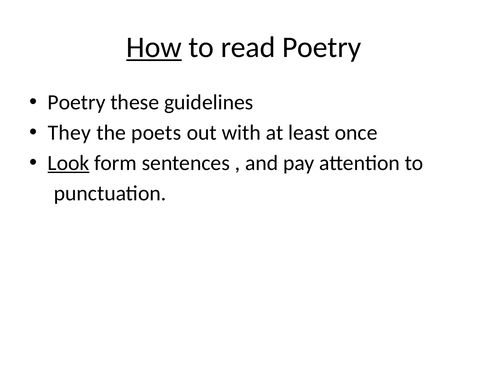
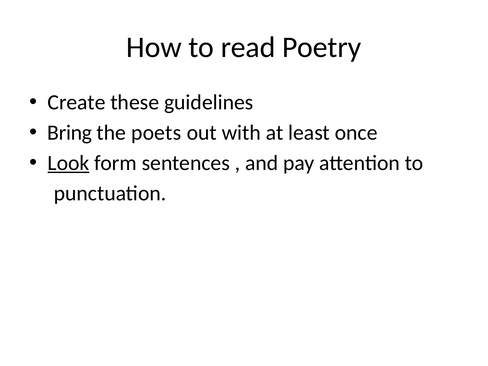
How underline: present -> none (154, 47)
Poetry: Poetry -> Create (77, 102)
They: They -> Bring (70, 133)
